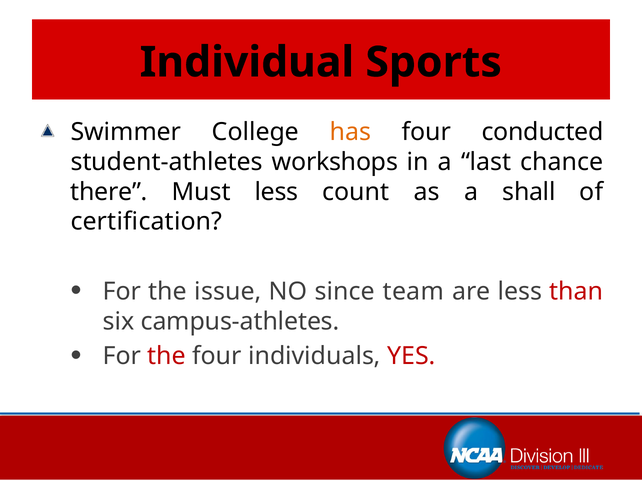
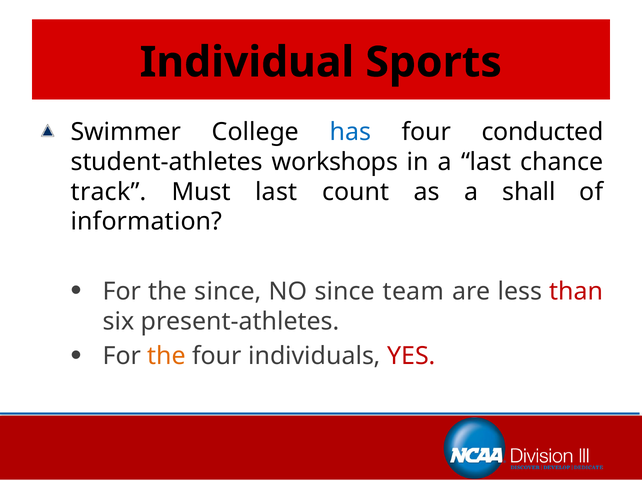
has colour: orange -> blue (350, 132)
there: there -> track (109, 192)
Must less: less -> last (276, 192)
certification: certification -> information (146, 222)
the issue: issue -> since (228, 292)
campus-athletes: campus-athletes -> present-athletes (240, 322)
the colour: red -> orange (167, 357)
